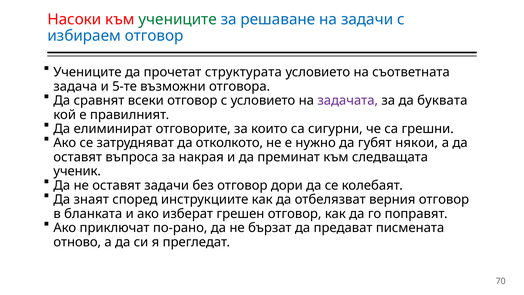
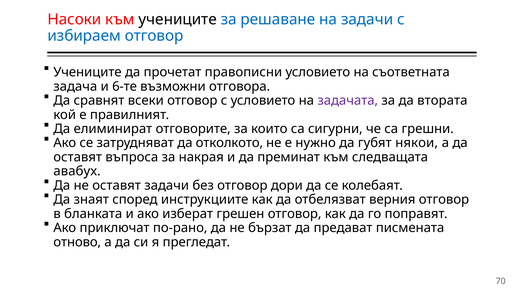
учениците colour: green -> black (178, 19)
структурата: структурата -> правописни (243, 72)
5-те: 5-те -> 6-те (125, 86)
буквата: буквата -> втората (442, 100)
ученик: ученик -> авабух (77, 171)
